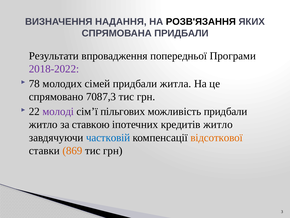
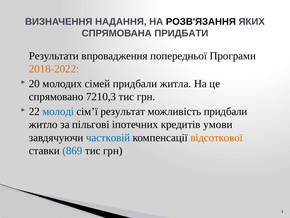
СПРЯМОВАНА ПРИДБАЛИ: ПРИДБАЛИ -> ПРИДБАТИ (181, 33)
2018-2022 colour: purple -> orange (54, 69)
78: 78 -> 20 (34, 83)
7087,3: 7087,3 -> 7210,3 (101, 96)
молоді colour: purple -> blue (58, 111)
пільгових: пільгових -> результат (123, 111)
ставкою: ставкою -> пільгові (91, 124)
кредитів житло: житло -> умови (218, 124)
869 colour: orange -> blue (72, 150)
